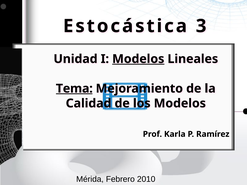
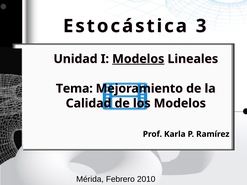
Tema underline: present -> none (74, 89)
